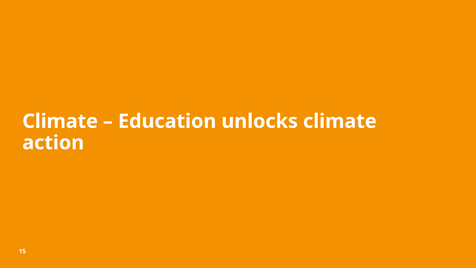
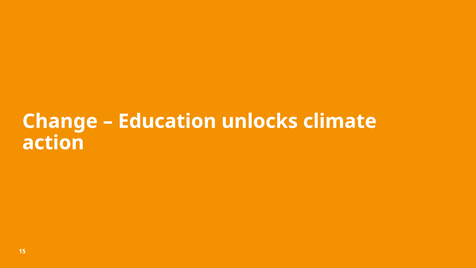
Climate: Climate -> Change (60, 121)
